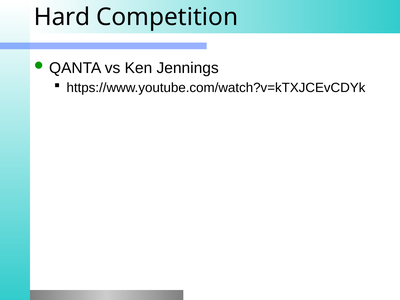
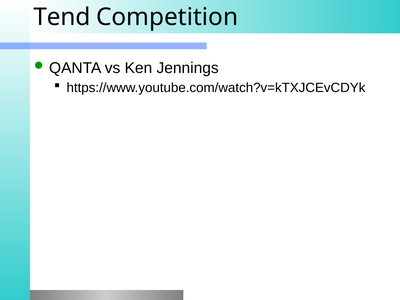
Hard: Hard -> Tend (62, 17)
